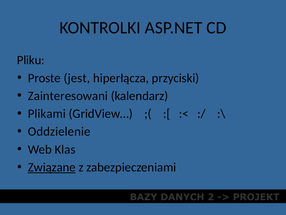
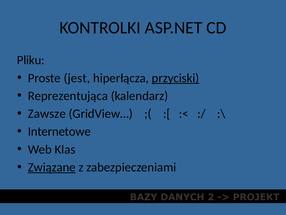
przyciski underline: none -> present (176, 78)
Zainteresowani: Zainteresowani -> Reprezentująca (68, 96)
Plikami: Plikami -> Zawsze (47, 113)
Oddzielenie: Oddzielenie -> Internetowe (59, 131)
